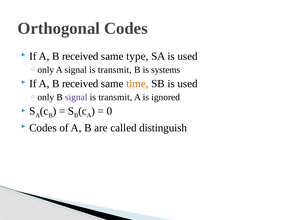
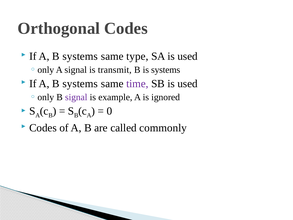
received: received -> systems (80, 56)
received: received -> systems (80, 84)
time colour: orange -> purple (137, 84)
transmit: transmit -> example (115, 97)
distinguish: distinguish -> commonly (163, 128)
